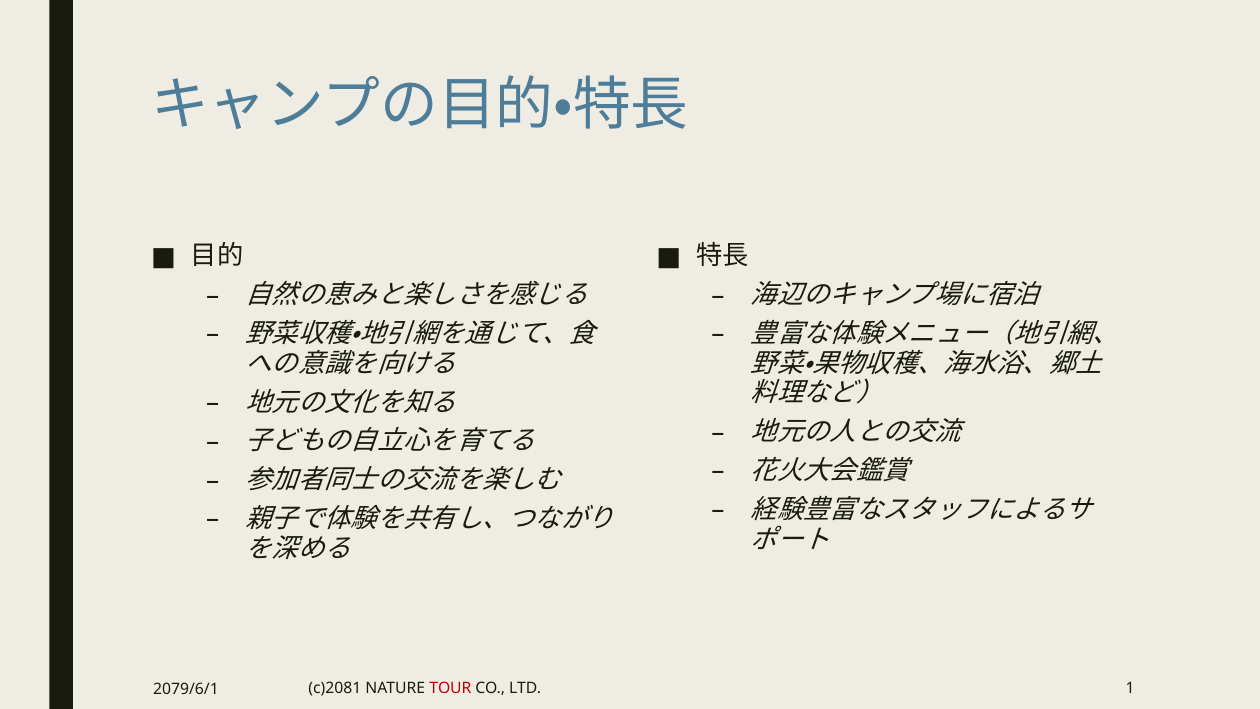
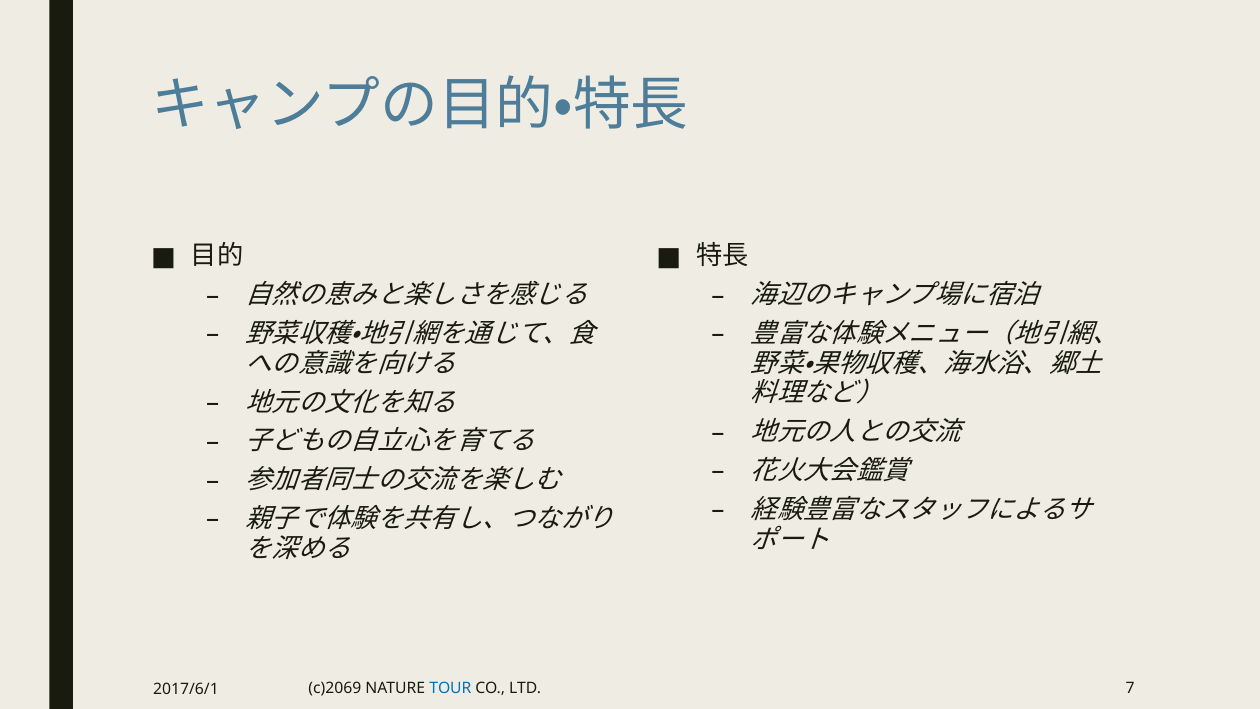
c)2081: c)2081 -> c)2069 (335, 688)
TOUR colour: red -> blue (450, 688)
1: 1 -> 7 (1130, 688)
2079/6/1: 2079/6/1 -> 2017/6/1 (186, 689)
